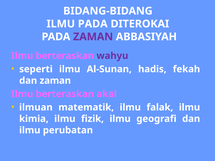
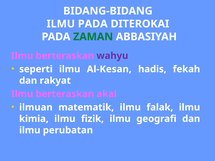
ZAMAN colour: purple -> green (93, 37)
Al-Sunan: Al-Sunan -> Al-Kesan (109, 69)
dan zaman: zaman -> rakyat (55, 81)
